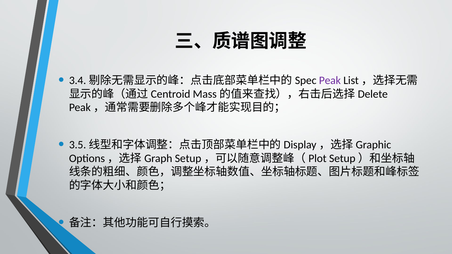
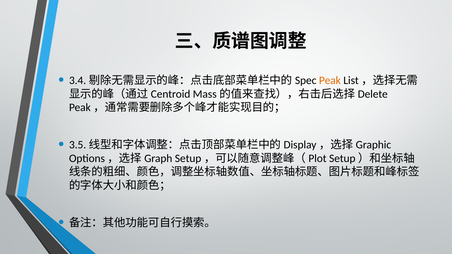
Peak colour: purple -> orange (330, 80)
